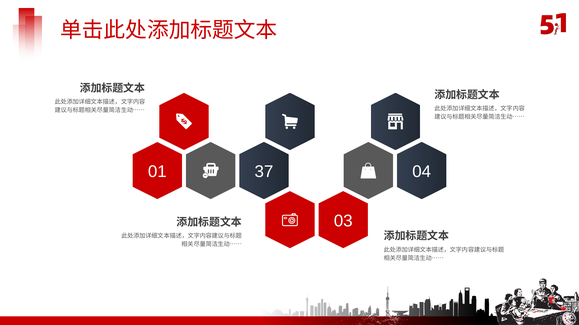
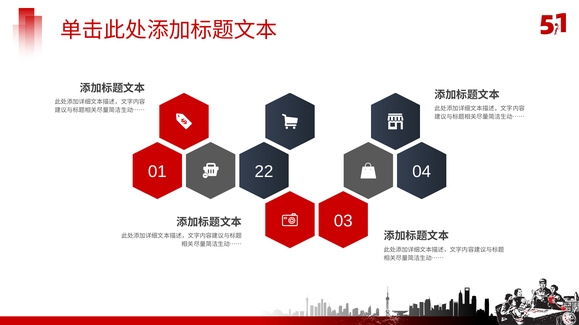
37: 37 -> 22 (264, 172)
